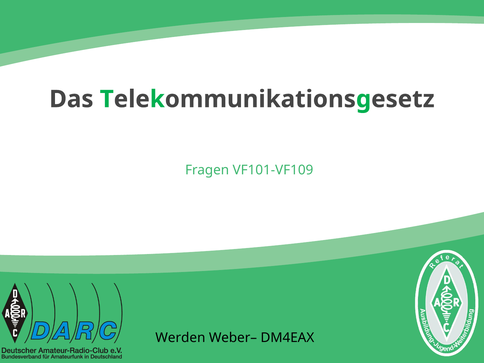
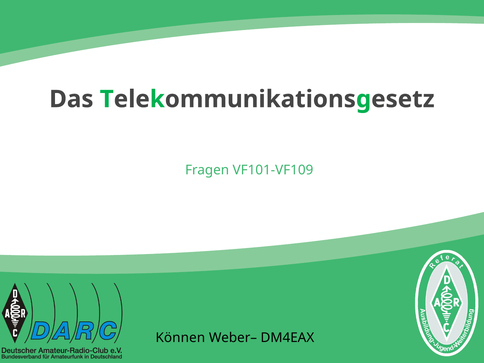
Werden: Werden -> Können (180, 338)
